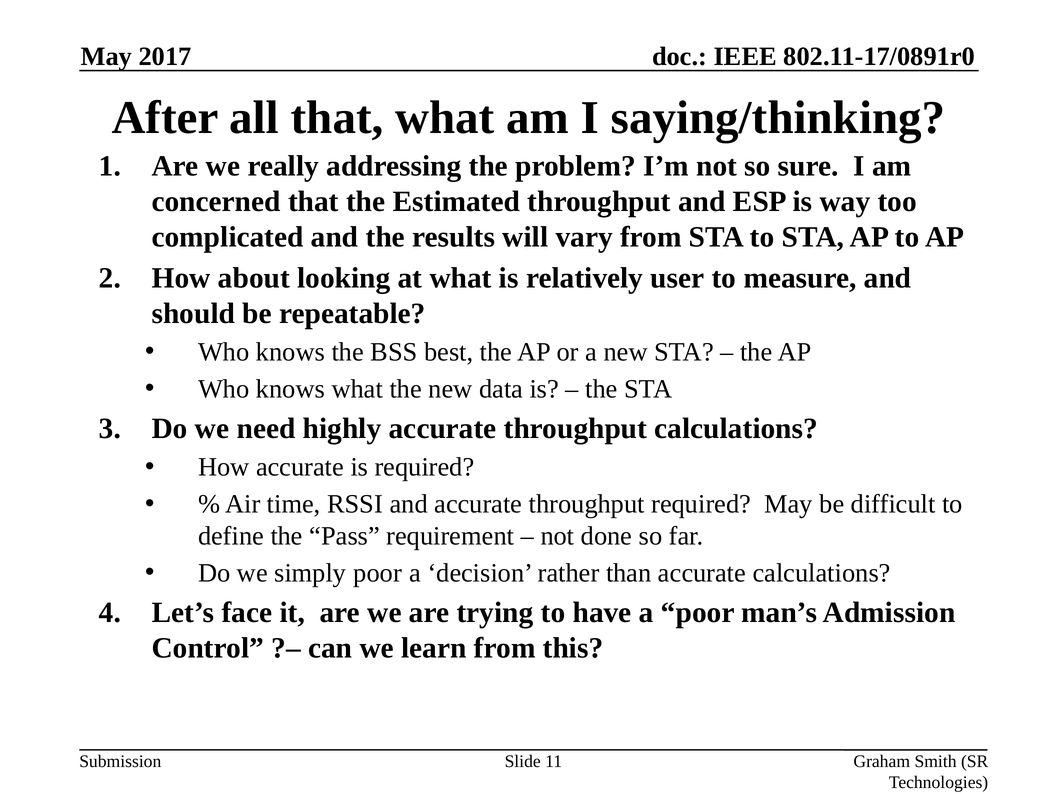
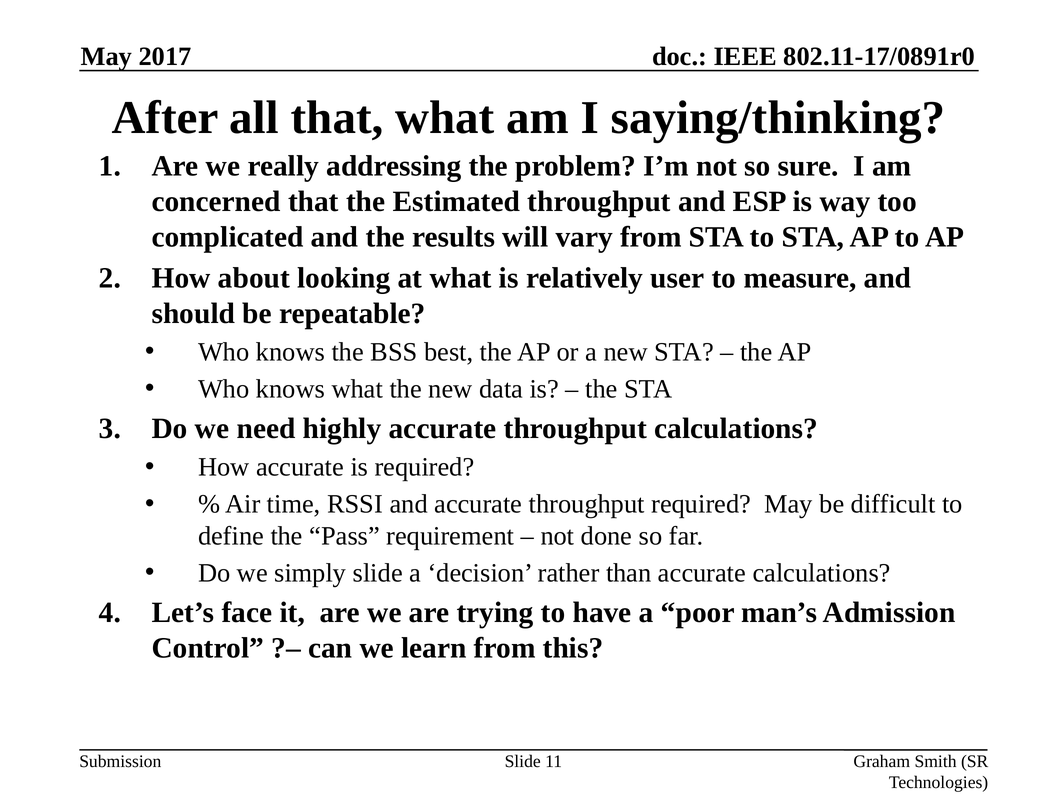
simply poor: poor -> slide (378, 573)
